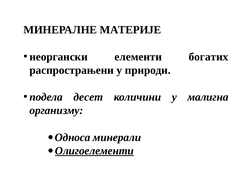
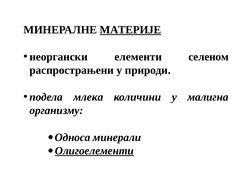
МАТЕРИЈЕ underline: none -> present (130, 30)
богатих: богатих -> селеном (209, 57)
десет: десет -> млека (88, 97)
